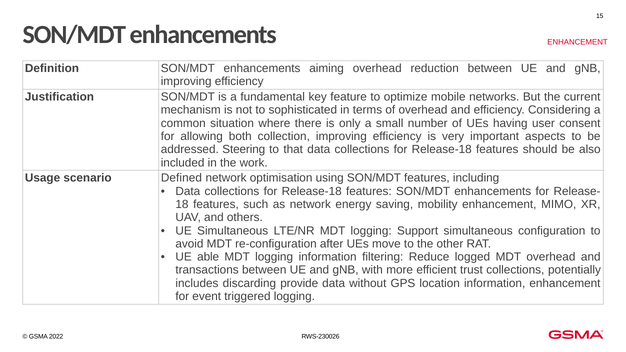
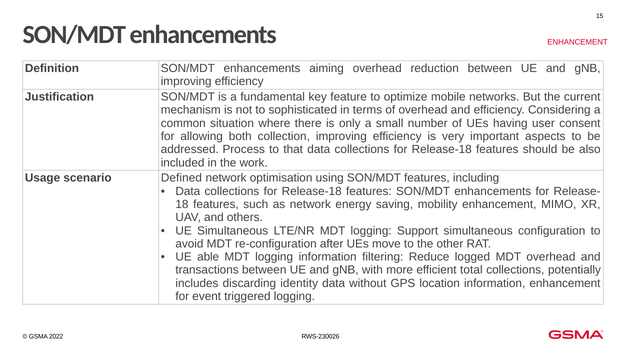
Steering: Steering -> Process (244, 150)
trust: trust -> total (471, 270)
provide: provide -> identity (299, 283)
